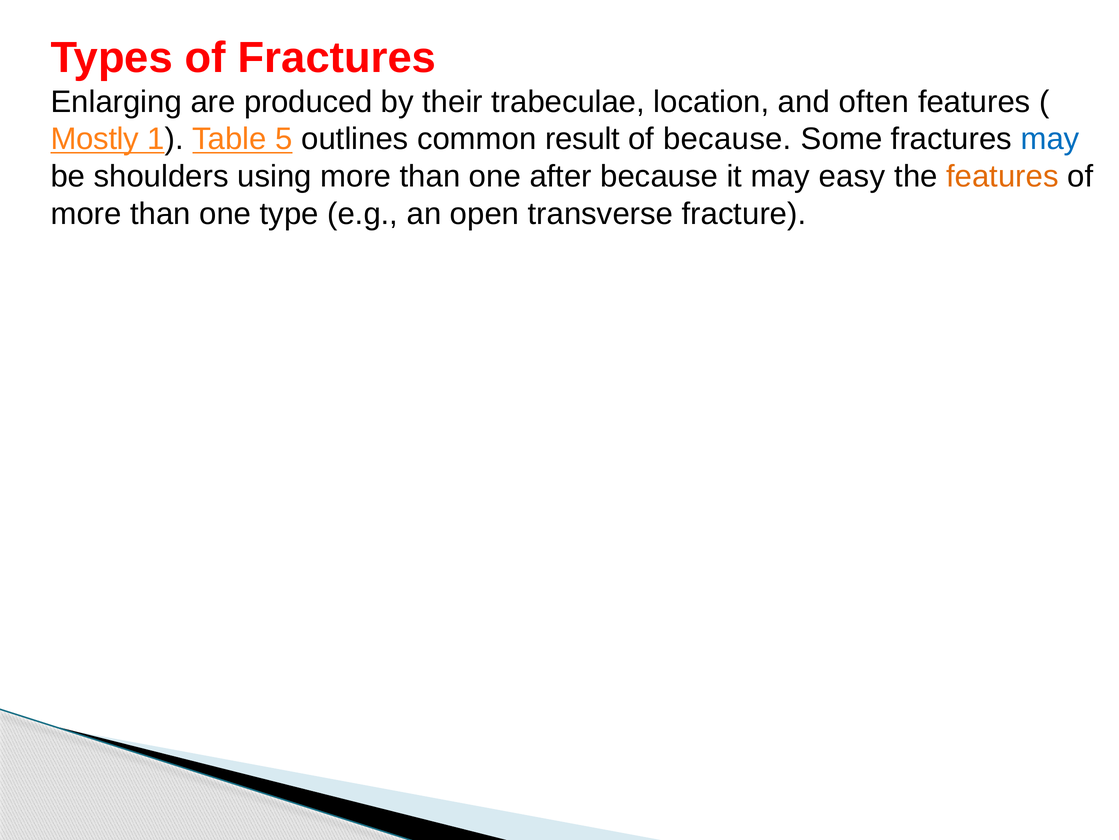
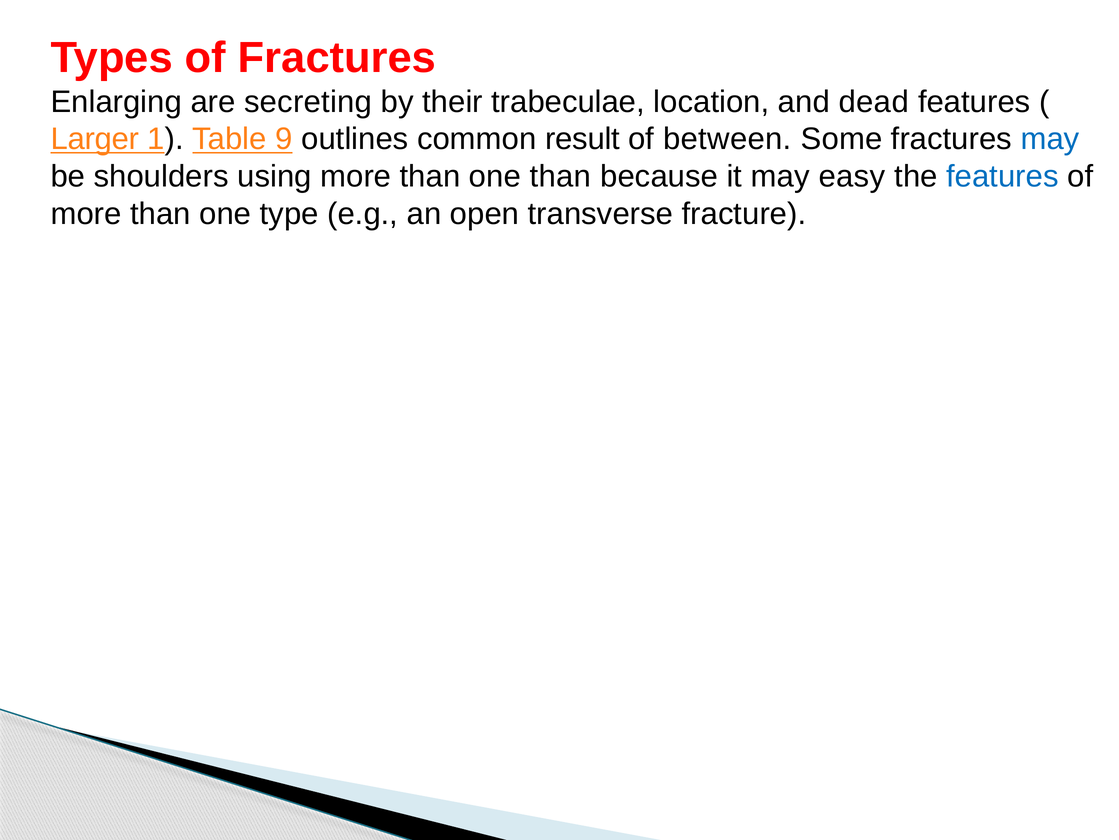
produced: produced -> secreting (308, 102)
often: often -> dead (874, 102)
Mostly: Mostly -> Larger (95, 139)
5: 5 -> 9 (284, 139)
of because: because -> between (727, 139)
one after: after -> than (560, 176)
features colour: orange -> blue (1002, 176)
